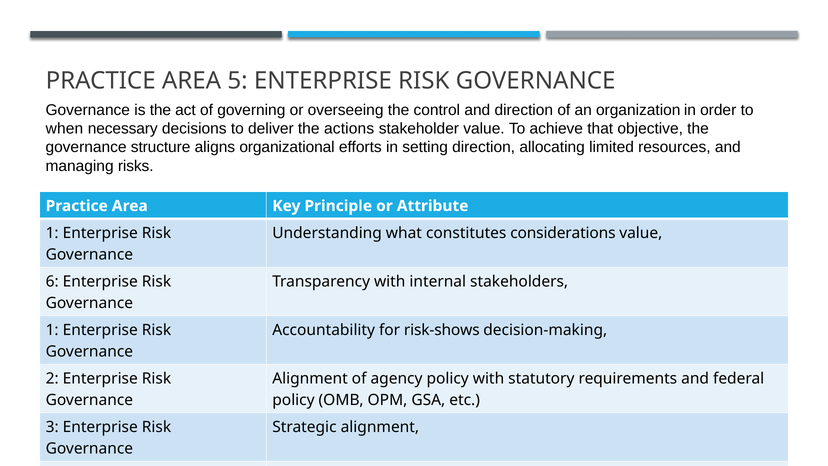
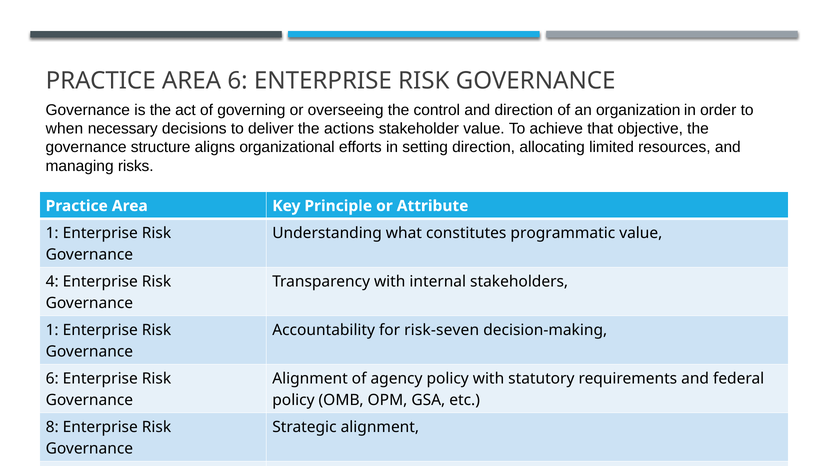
AREA 5: 5 -> 6 (238, 81)
considerations: considerations -> programmatic (563, 233)
6: 6 -> 4 (52, 282)
risk-shows: risk-shows -> risk-seven (442, 330)
2: 2 -> 6 (52, 379)
3: 3 -> 8 (52, 427)
